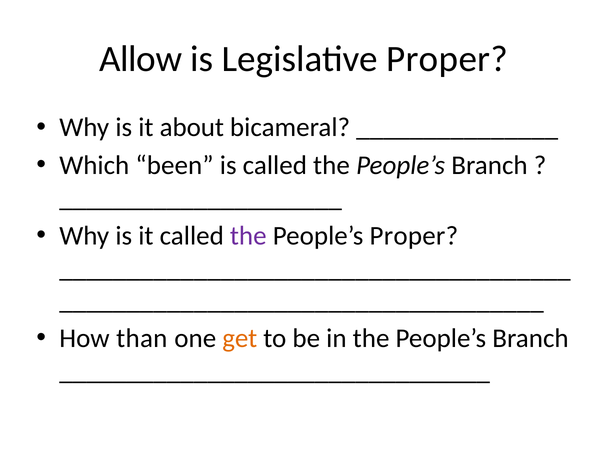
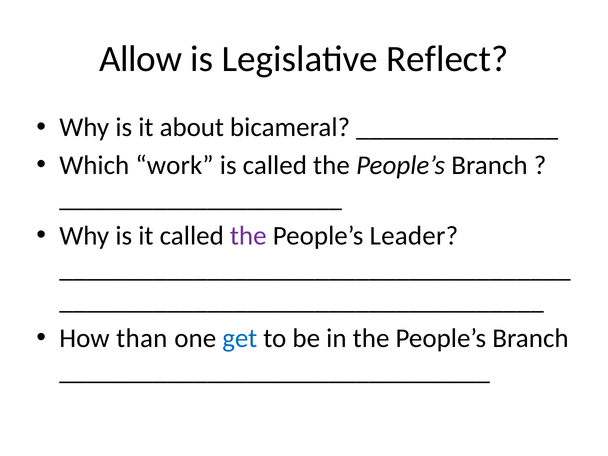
Legislative Proper: Proper -> Reflect (447, 59)
been: been -> work (175, 165)
People’s Proper: Proper -> Leader (414, 236)
get colour: orange -> blue (240, 338)
